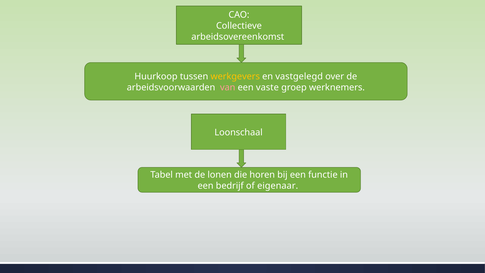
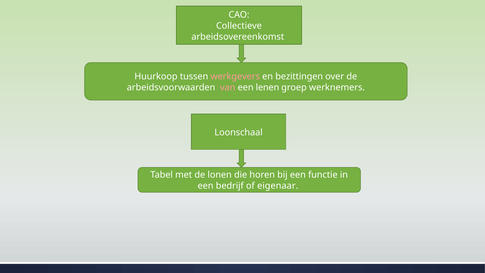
werkgevers colour: yellow -> pink (235, 76)
vastgelegd: vastgelegd -> bezittingen (299, 76)
vaste: vaste -> lenen (267, 87)
